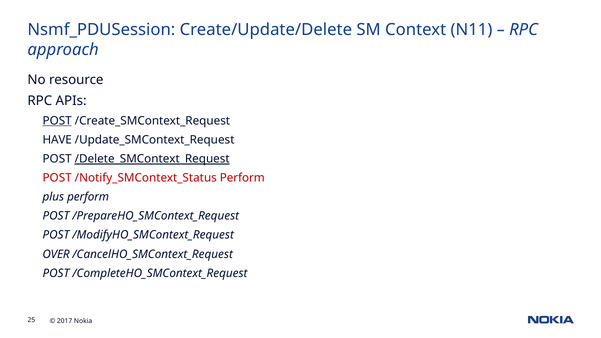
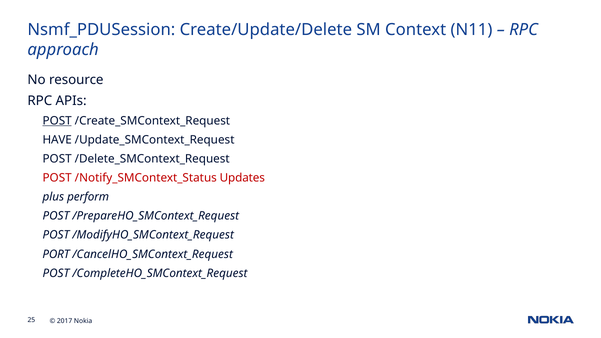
/Delete_SMContext_Request underline: present -> none (152, 159)
/Notify_SMContext_Status Perform: Perform -> Updates (242, 178)
OVER: OVER -> PORT (56, 254)
